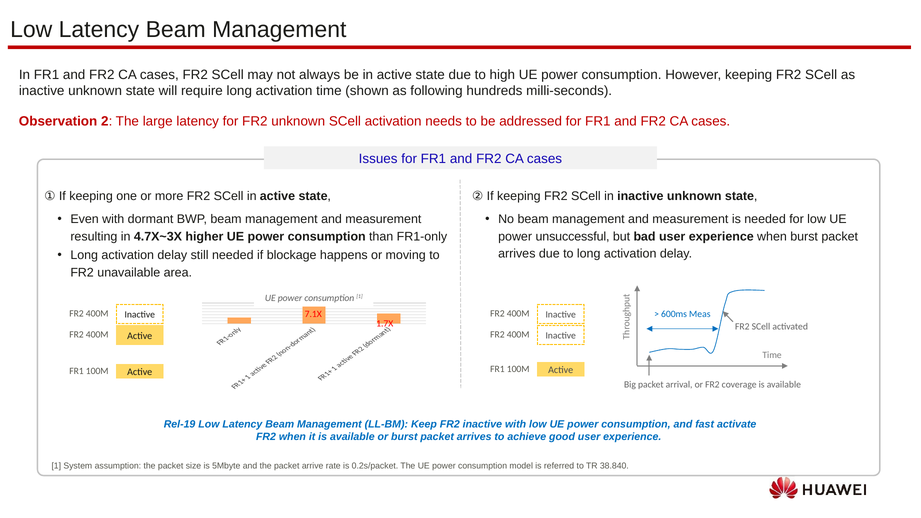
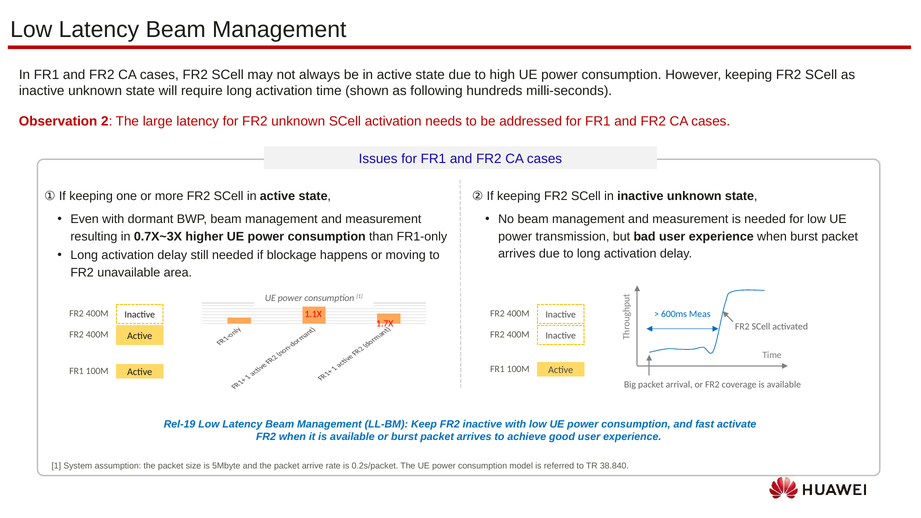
4.7X~3X: 4.7X~3X -> 0.7X~3X (158, 236)
unsuccessful: unsuccessful -> transmission (572, 236)
7.1X: 7.1X -> 1.1X (313, 314)
